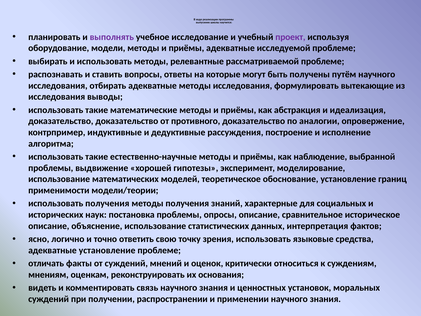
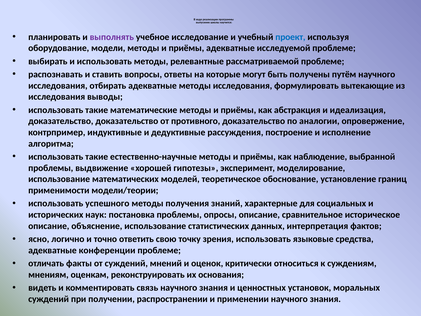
проект colour: purple -> blue (290, 37)
использовать получения: получения -> успешного (107, 203)
адекватные установление: установление -> конференции (107, 250)
